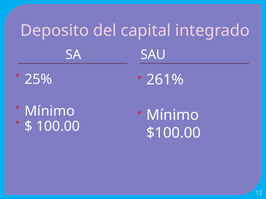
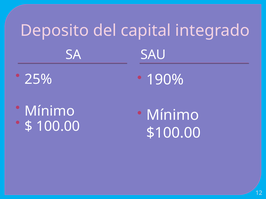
261%: 261% -> 190% (165, 80)
